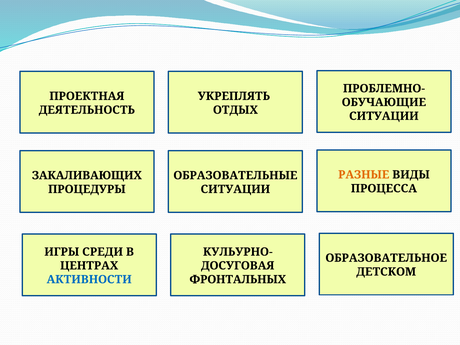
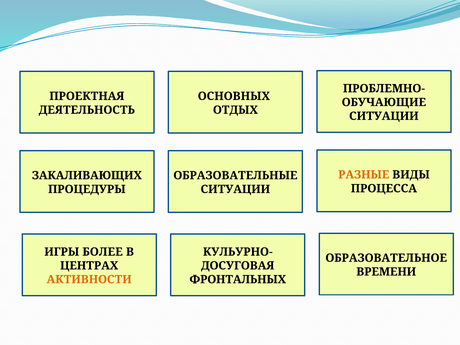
УКРЕПЛЯТЬ: УКРЕПЛЯТЬ -> ОСНОВНЫХ (234, 96)
СРЕДИ: СРЕДИ -> БОЛЕЕ (103, 252)
ДЕТСКОМ: ДЕТСКОМ -> ВРЕМЕНИ (386, 272)
АКТИВНОСТИ colour: blue -> orange (89, 279)
